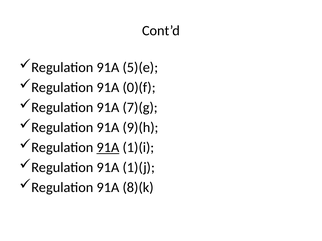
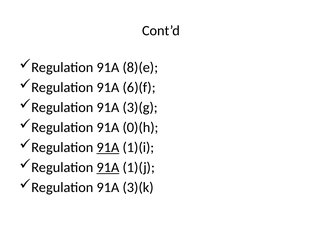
5)(e: 5)(e -> 8)(e (140, 68)
0)(f: 0)(f -> 6)(f (139, 88)
7)(g: 7)(g -> 3)(g (140, 108)
9)(h: 9)(h -> 0)(h (141, 128)
91A underline: none -> present (108, 168)
8)(k: 8)(k -> 3)(k (138, 188)
